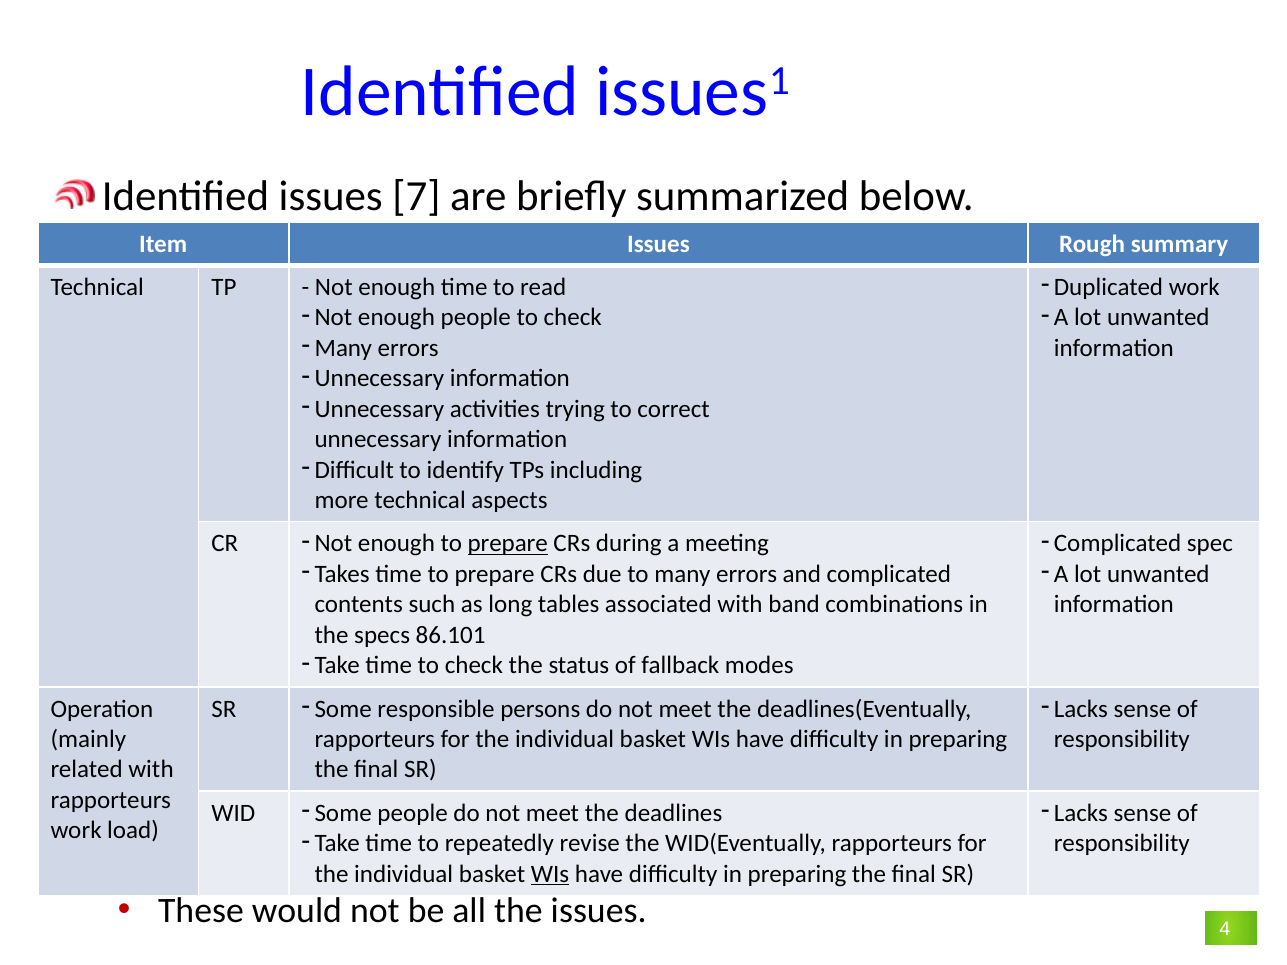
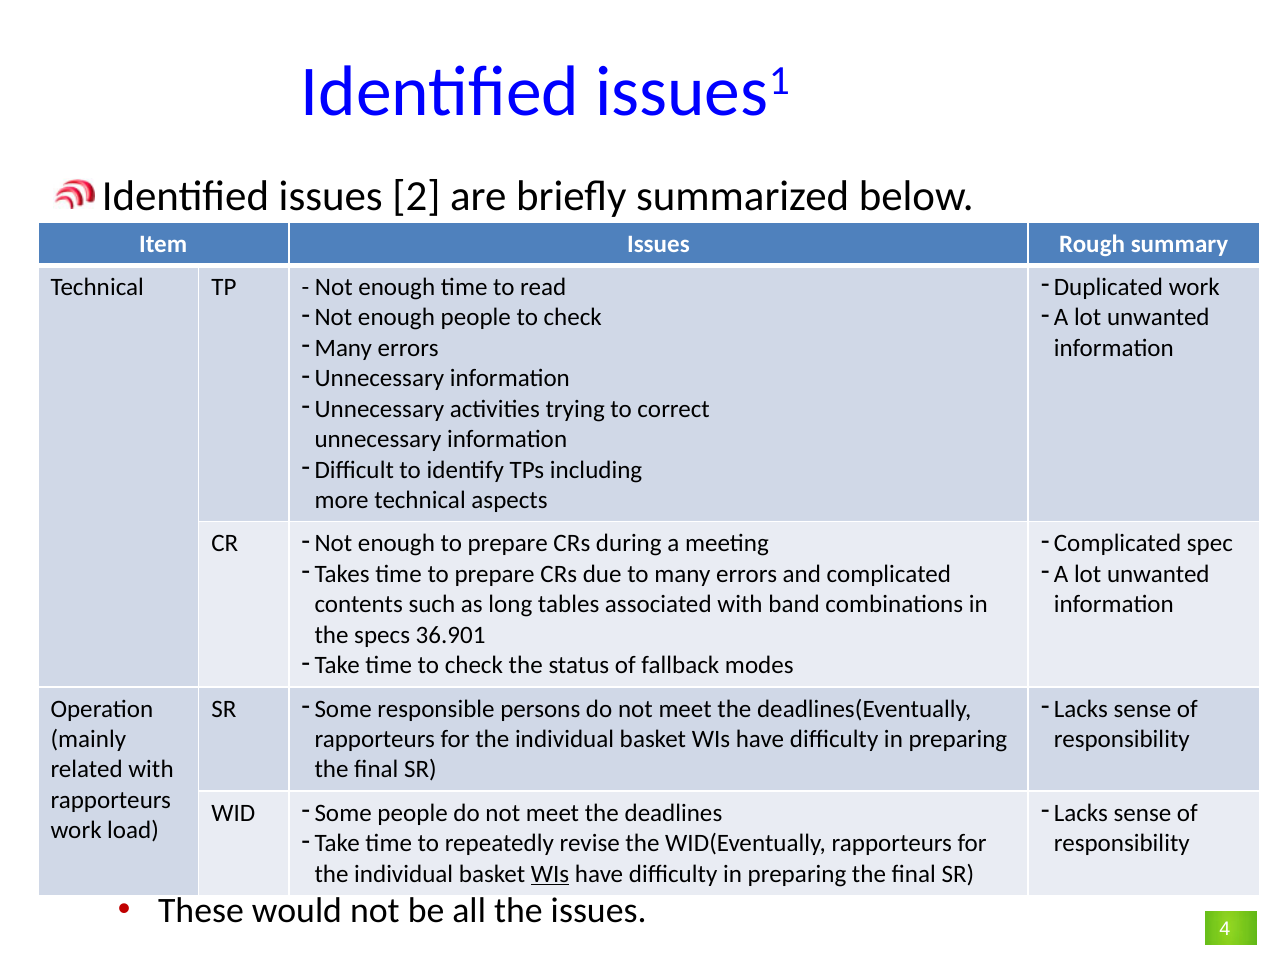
7: 7 -> 2 (416, 196)
prepare underline: present -> none (508, 544)
86.101: 86.101 -> 36.901 (451, 635)
